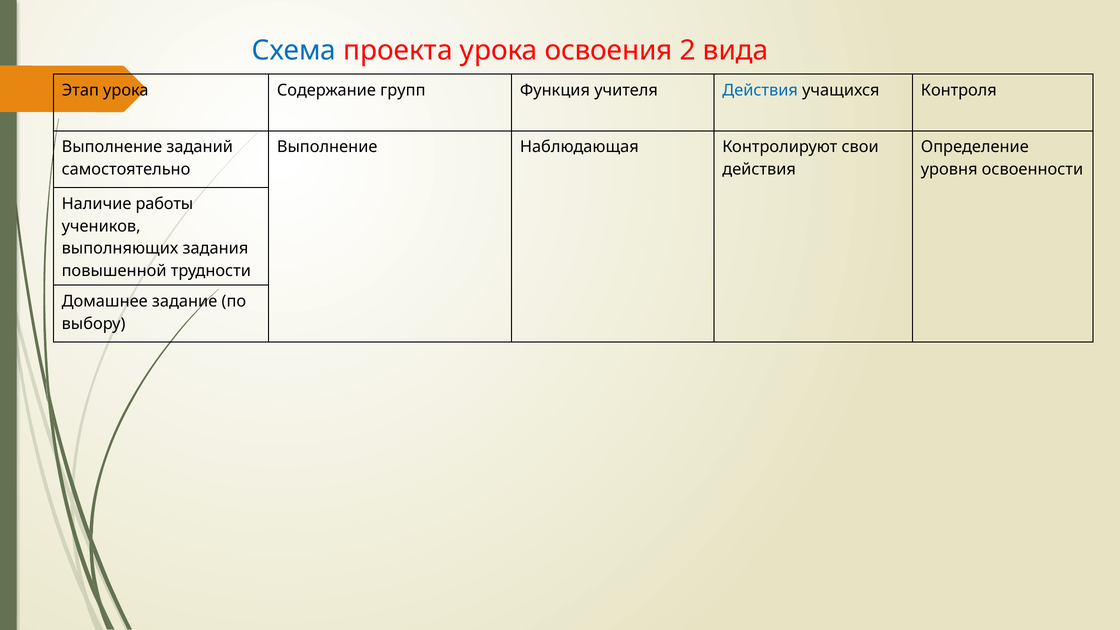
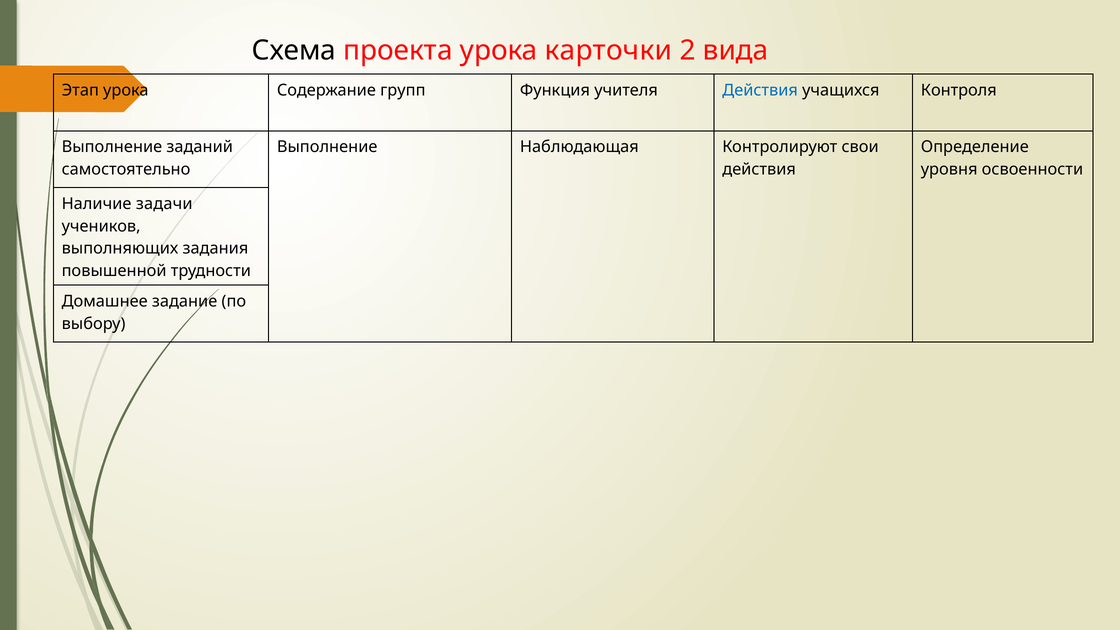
Схема colour: blue -> black (294, 50)
освоения: освоения -> карточки (608, 50)
работы: работы -> задачи (164, 204)
